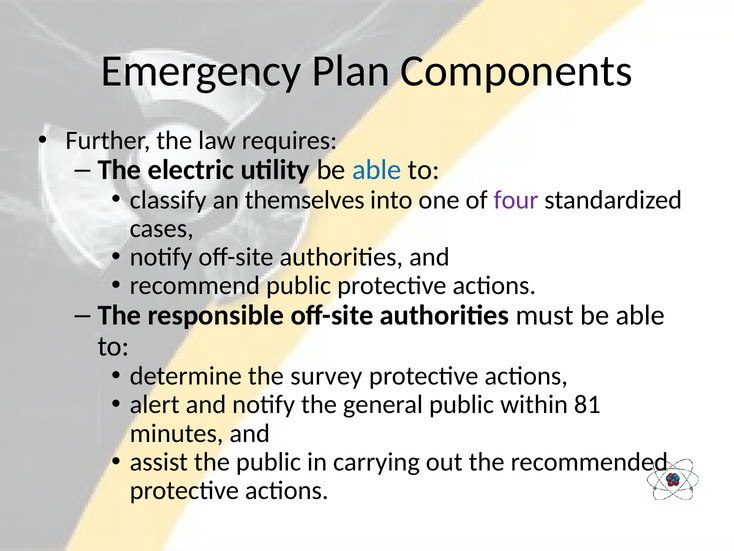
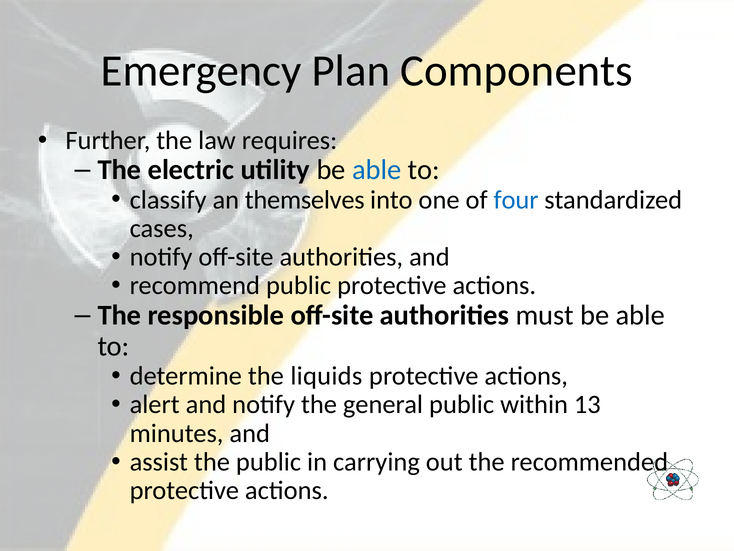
four colour: purple -> blue (516, 200)
survey: survey -> liquids (326, 376)
81: 81 -> 13 (587, 404)
